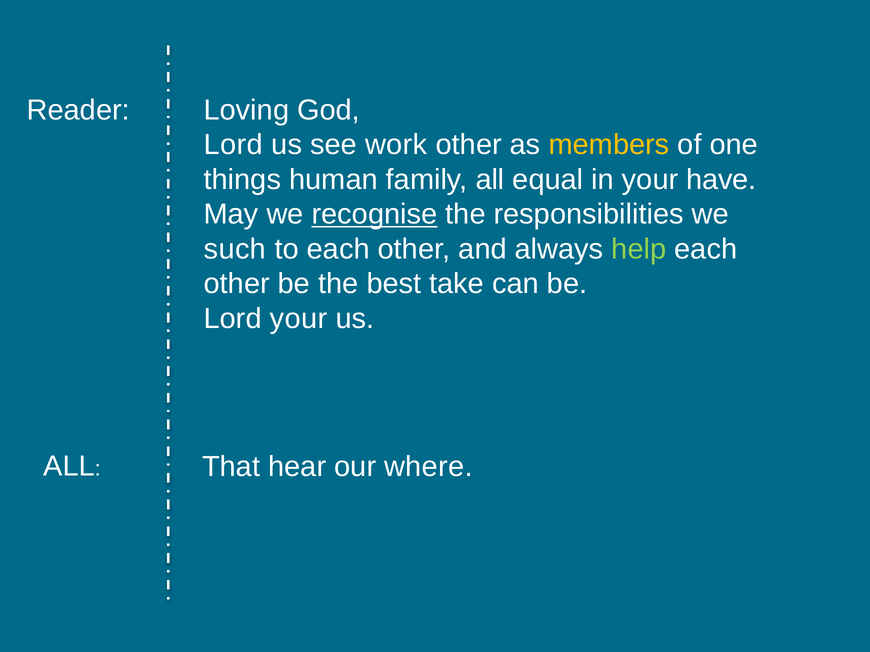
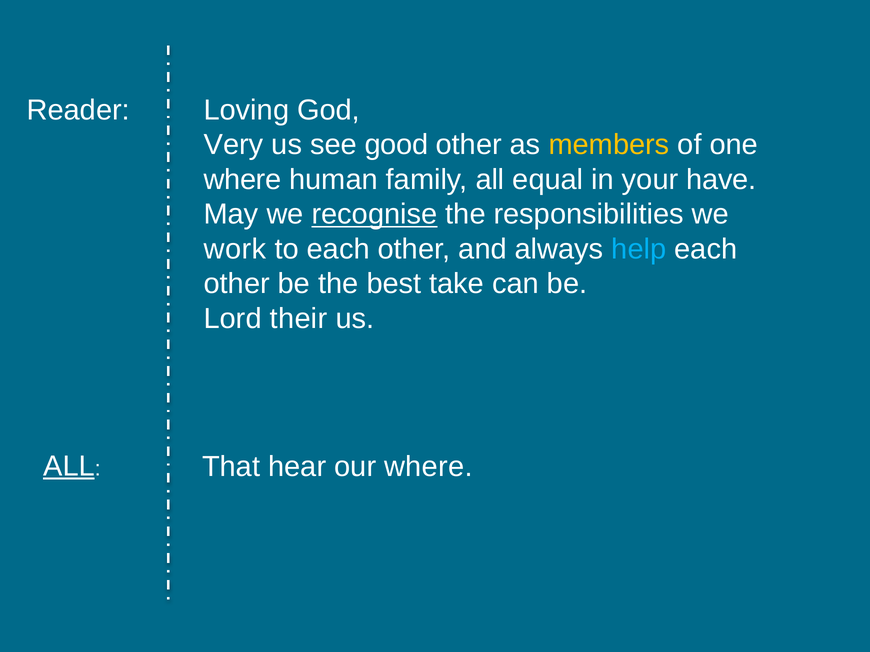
Lord: Lord -> Very (234, 145)
work: work -> good (396, 145)
things: things -> where (243, 180)
such: such -> work (235, 249)
help colour: light green -> light blue (639, 249)
Lord your: your -> their (299, 319)
ALL underline: none -> present (69, 466)
